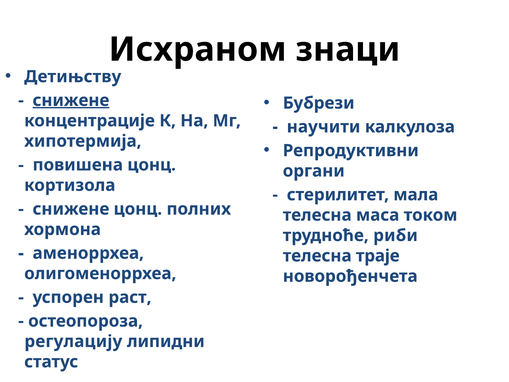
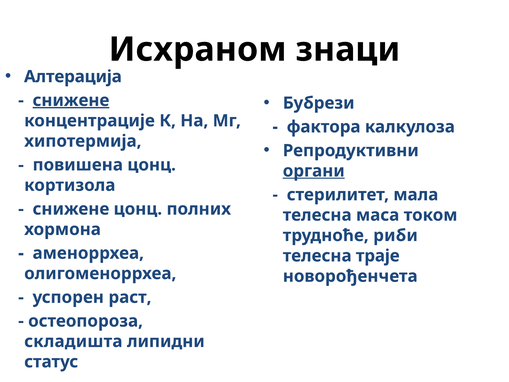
Детињству: Детињству -> Алтерација (73, 77)
научити: научити -> фактора (324, 127)
органи underline: none -> present (314, 171)
регулацију: регулацију -> складишта (73, 341)
